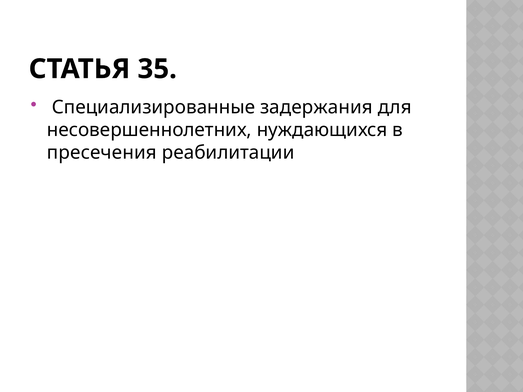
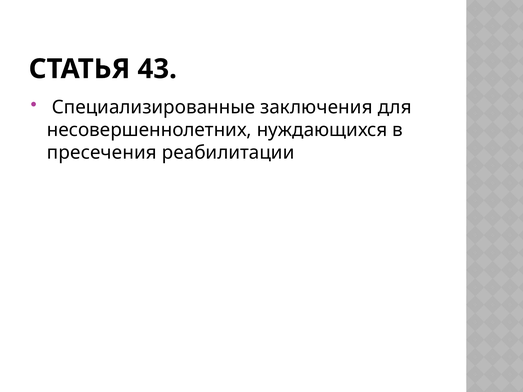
35: 35 -> 43 (157, 69)
задержания: задержания -> заключения (316, 107)
